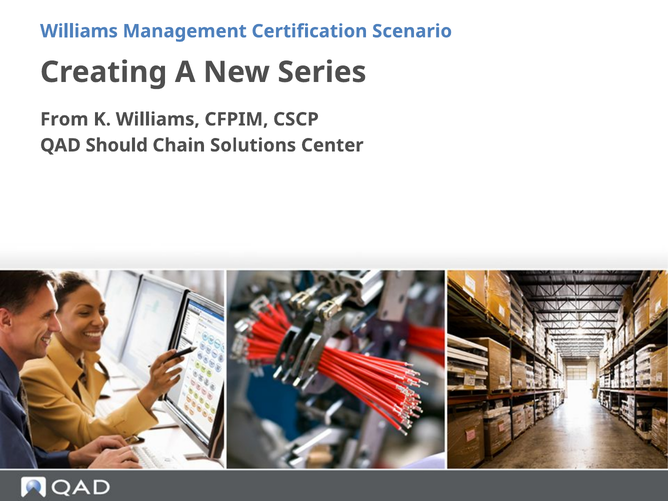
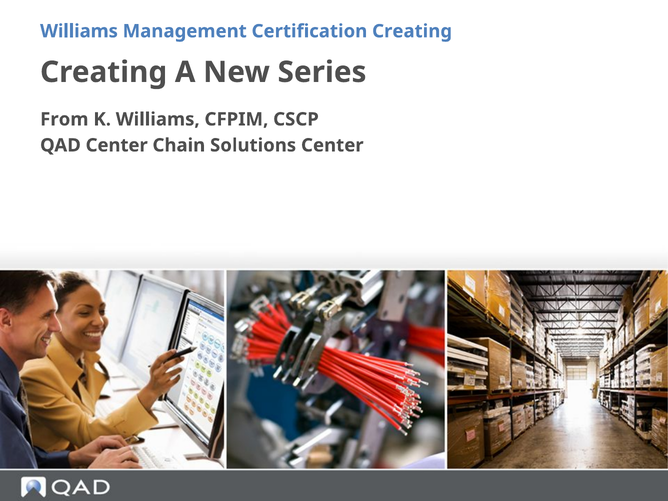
Certification Scenario: Scenario -> Creating (412, 31)
QAD Should: Should -> Center (117, 145)
